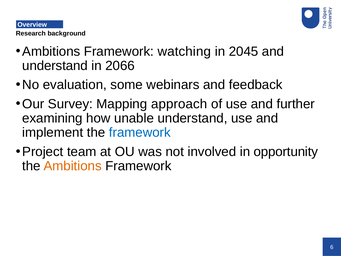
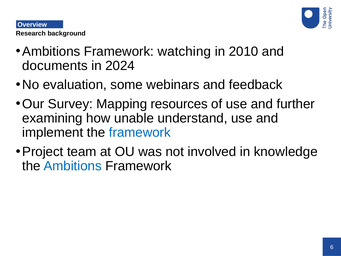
2045: 2045 -> 2010 (244, 51)
understand: understand -> documents (55, 66)
2066: 2066 -> 2024 (120, 66)
approach: approach -> resources (179, 104)
opportunity: opportunity -> knowledge (286, 152)
Ambitions colour: orange -> blue (73, 166)
